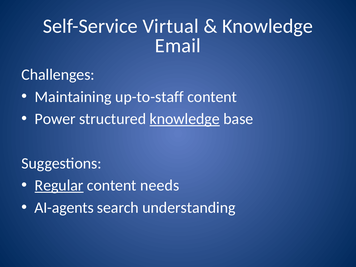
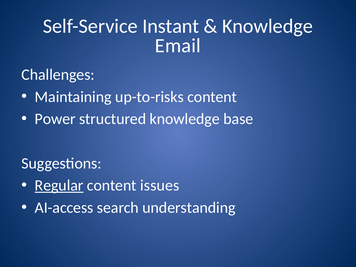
Virtual: Virtual -> Instant (171, 26)
up-to-staff: up-to-staff -> up-to-risks (149, 97)
knowledge underline: present -> none (185, 119)
needs: needs -> issues (160, 185)
AI-agents: AI-agents -> AI-access (64, 208)
